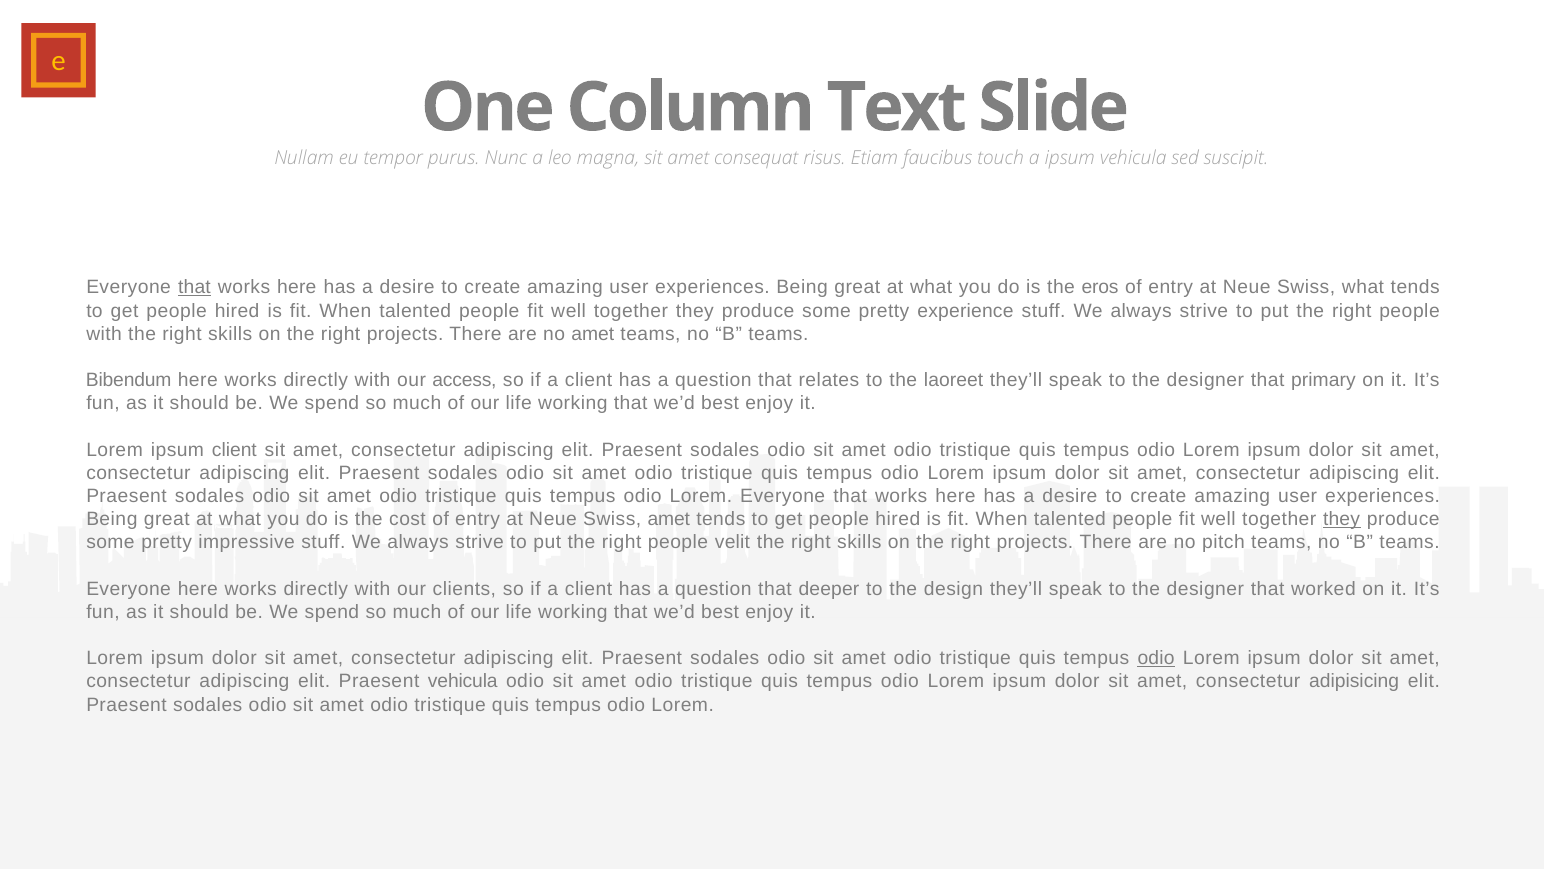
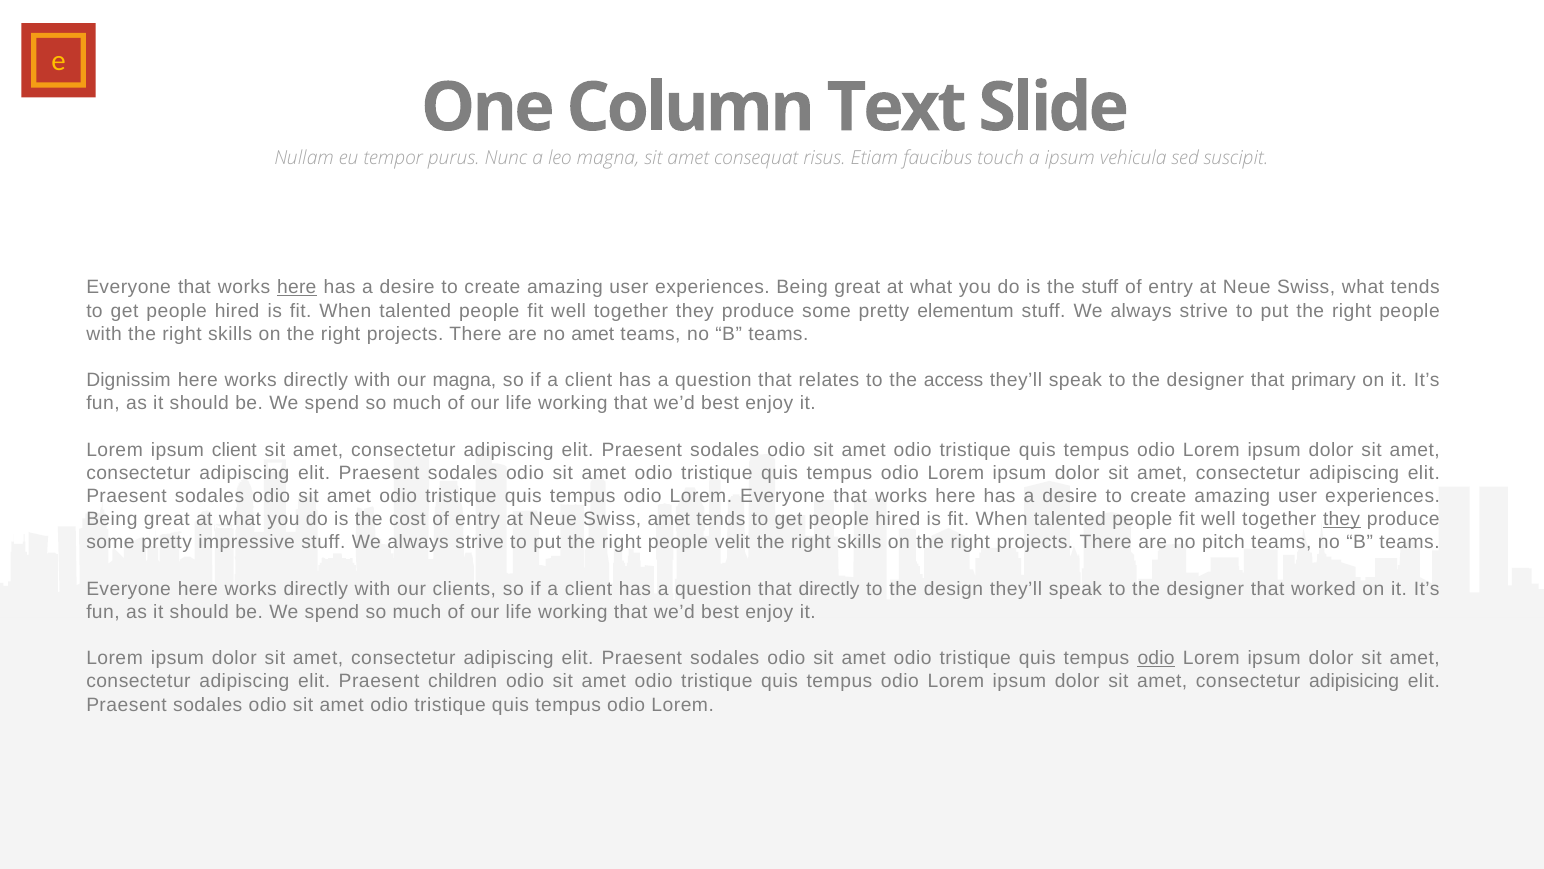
that underline: present -> none (194, 287)
here underline: none -> present (297, 287)
the eros: eros -> stuff (1100, 287)
experience: experience -> elementum (966, 311)
Bibendum: Bibendum -> Dignissim (129, 380)
our access: access -> magna (464, 380)
laoreet: laoreet -> access (954, 380)
that deeper: deeper -> directly (829, 588)
Praesent vehicula: vehicula -> children (463, 681)
